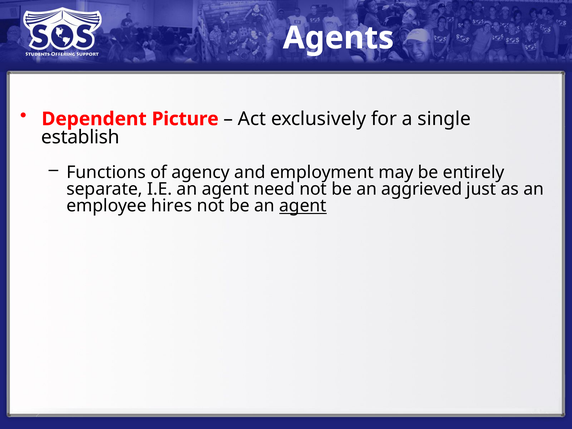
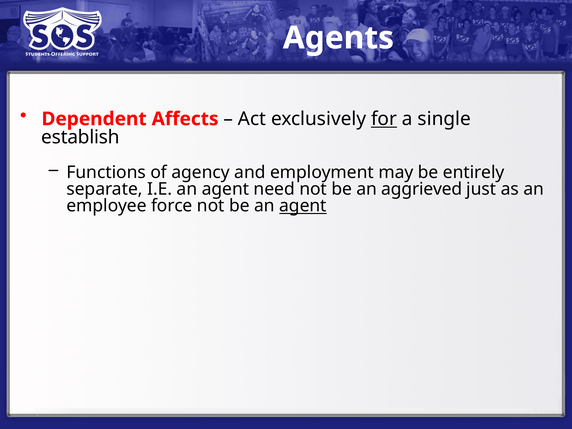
Picture: Picture -> Affects (185, 119)
for underline: none -> present (384, 119)
hires: hires -> force (172, 206)
